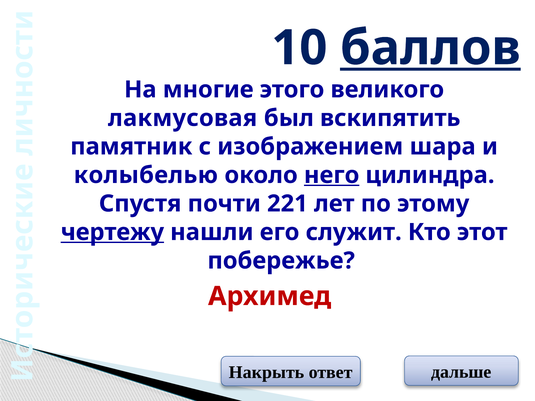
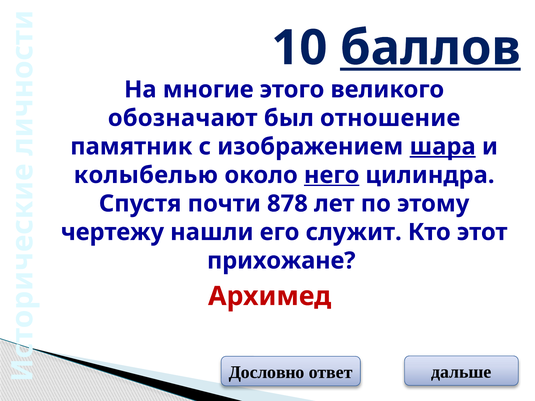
лакмусовая: лакмусовая -> обозначают (183, 118)
вскипятить: вскипятить -> отношение (390, 118)
шара underline: none -> present (443, 147)
221: 221 -> 878 (287, 204)
чертежу underline: present -> none (112, 232)
побережье: побережье -> прихожане (281, 261)
Накрыть: Накрыть -> Дословно (267, 373)
